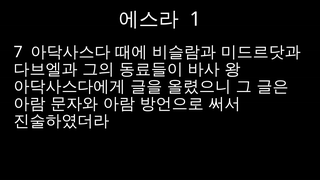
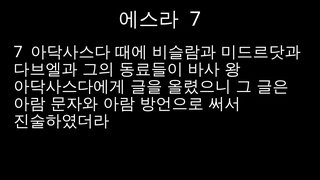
1: 1 -> 7 (195, 19)
